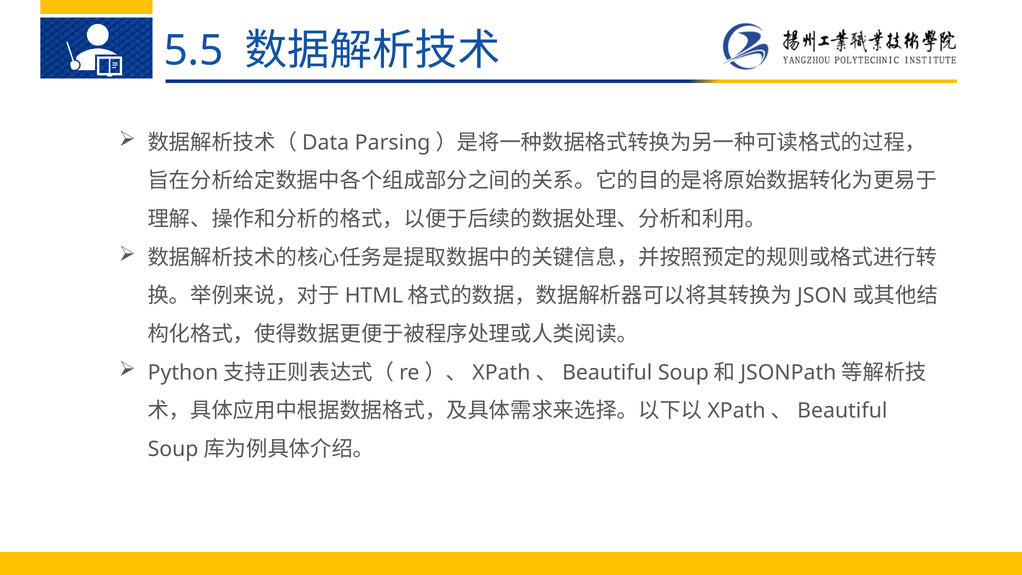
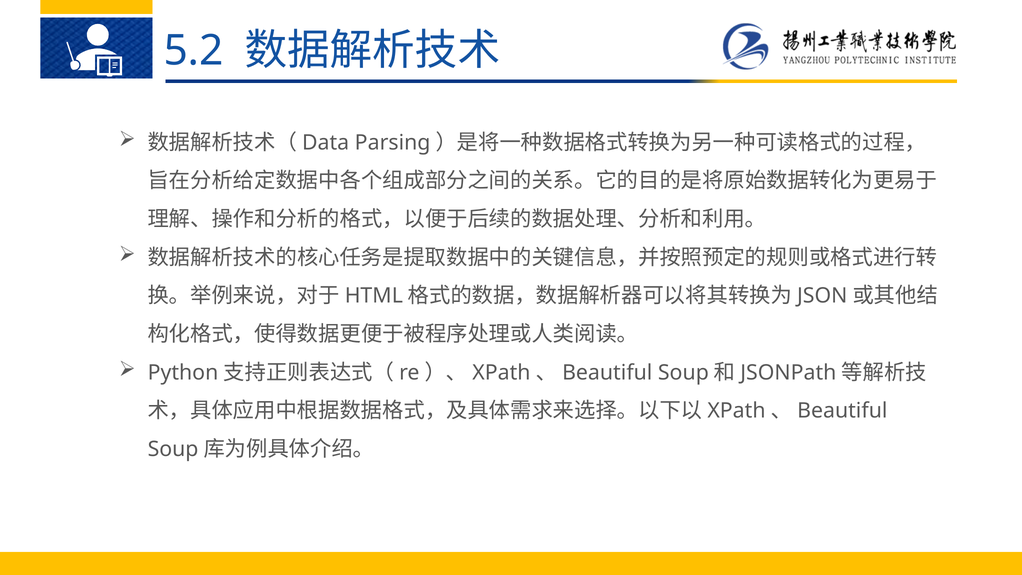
5.5: 5.5 -> 5.2 (194, 51)
